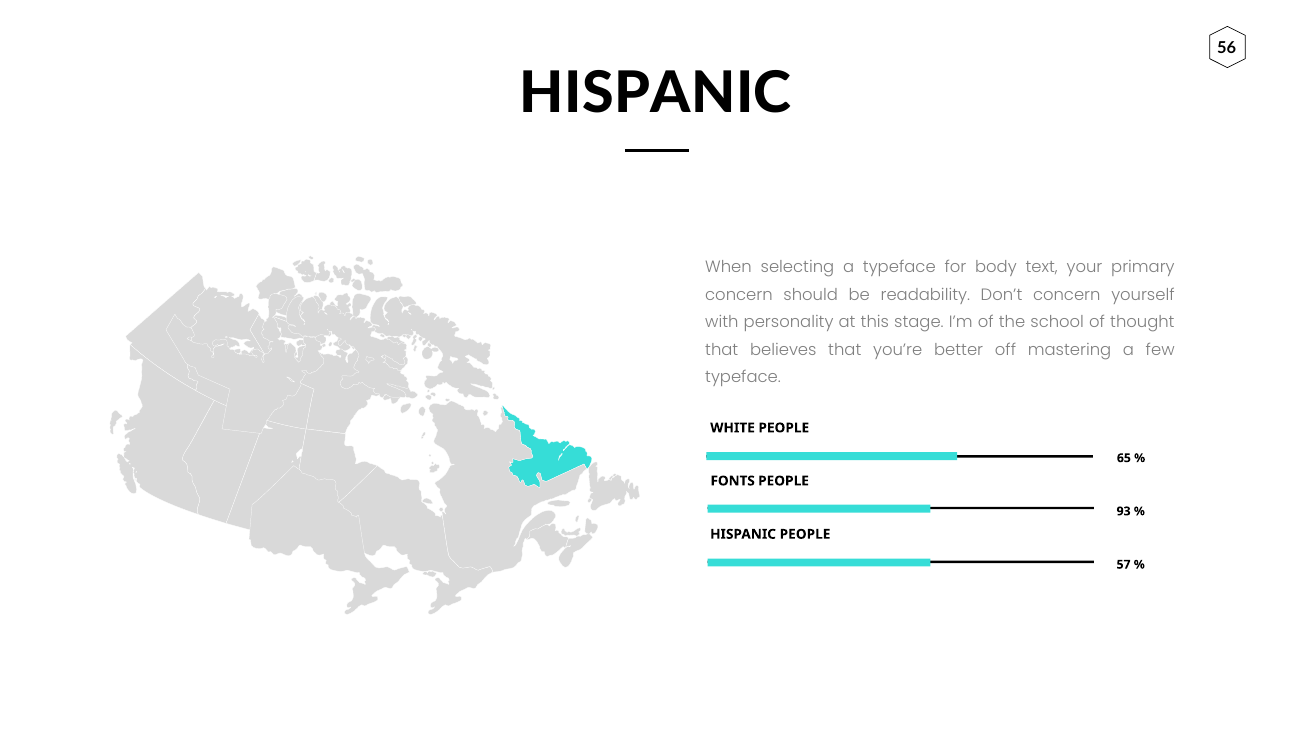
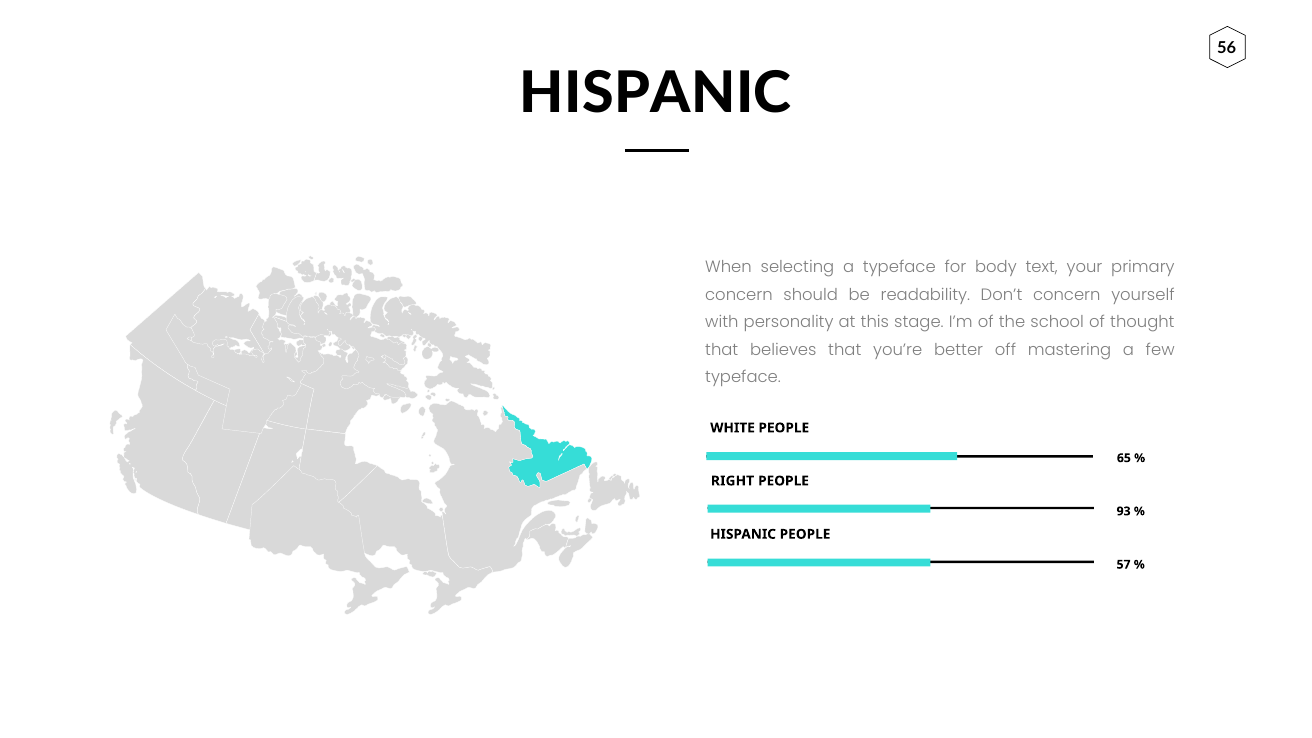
FONTS: FONTS -> RIGHT (733, 481)
